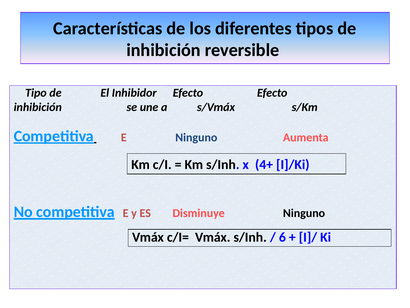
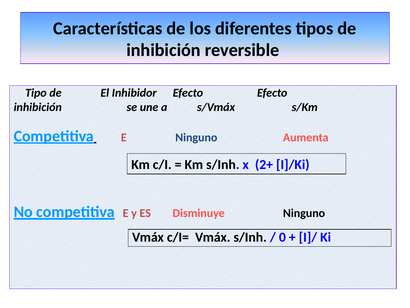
4+: 4+ -> 2+ (264, 164)
6: 6 -> 0 (282, 237)
